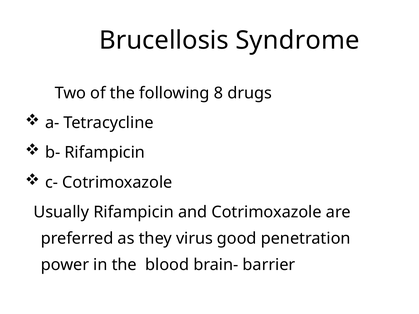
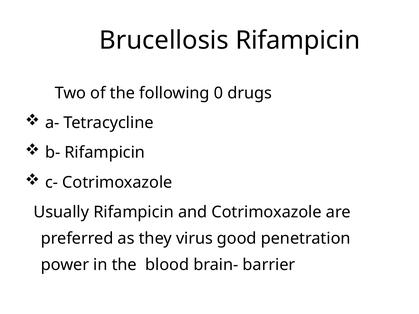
Brucellosis Syndrome: Syndrome -> Rifampicin (298, 41)
8: 8 -> 0 (219, 93)
